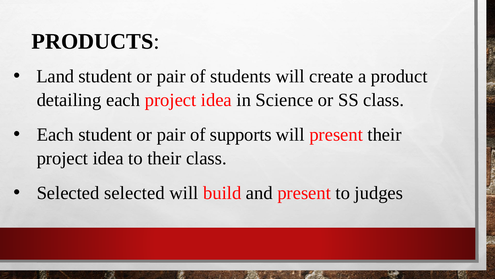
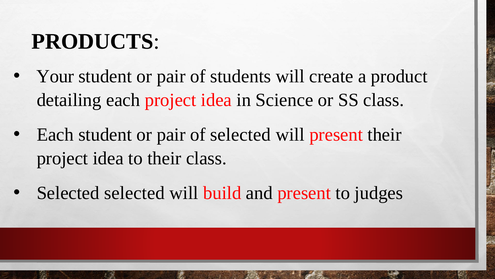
Land: Land -> Your (55, 76)
of supports: supports -> selected (241, 134)
